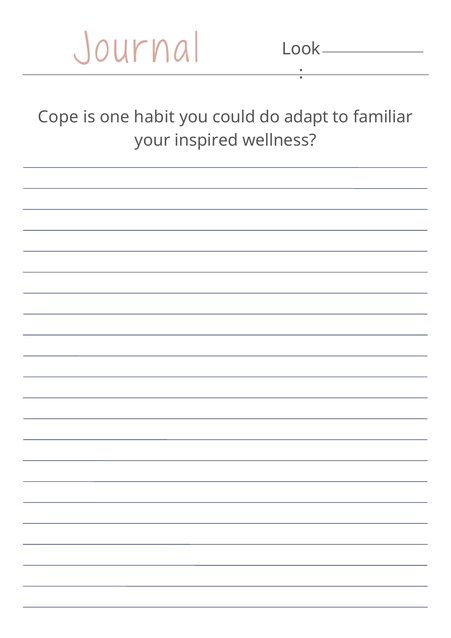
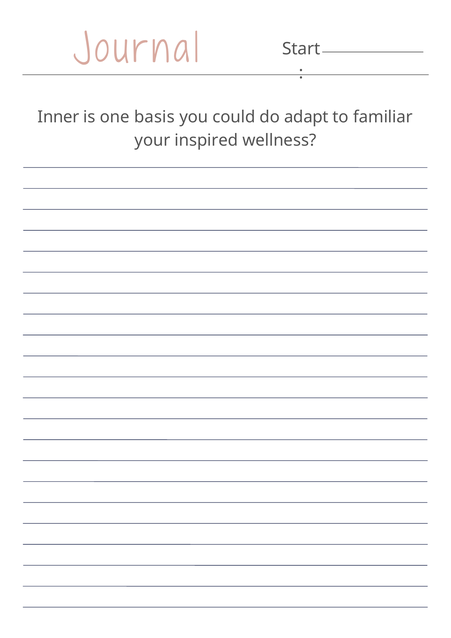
Look: Look -> Start (301, 49)
Cope: Cope -> Inner (59, 117)
habit: habit -> basis (154, 117)
